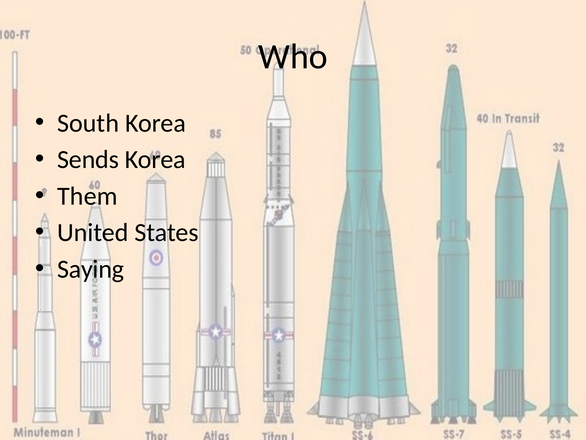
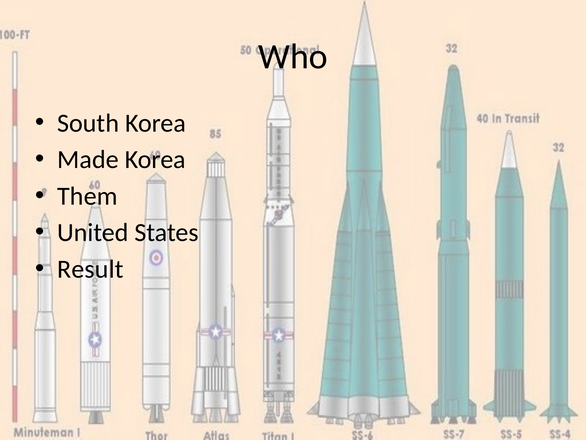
Sends: Sends -> Made (88, 159)
Saying: Saying -> Result (90, 269)
